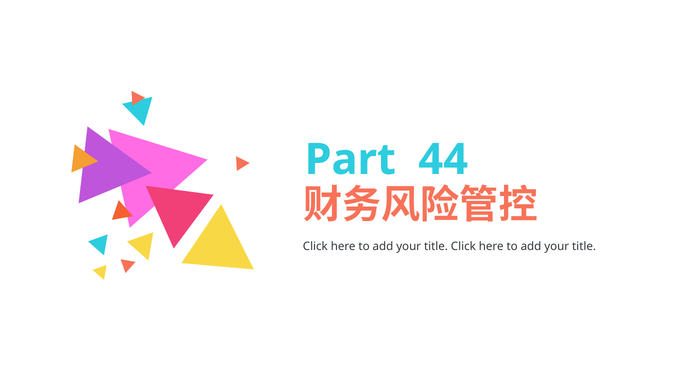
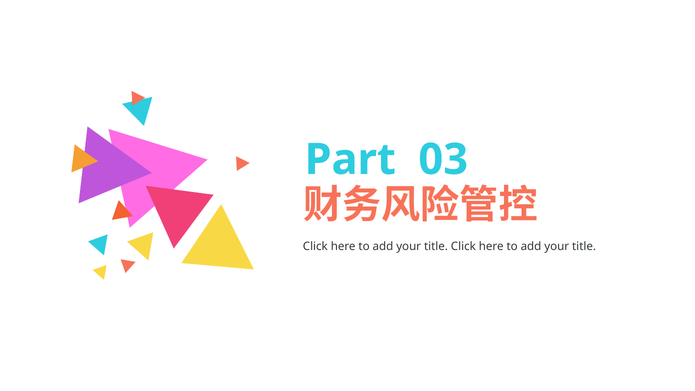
44: 44 -> 03 (443, 160)
